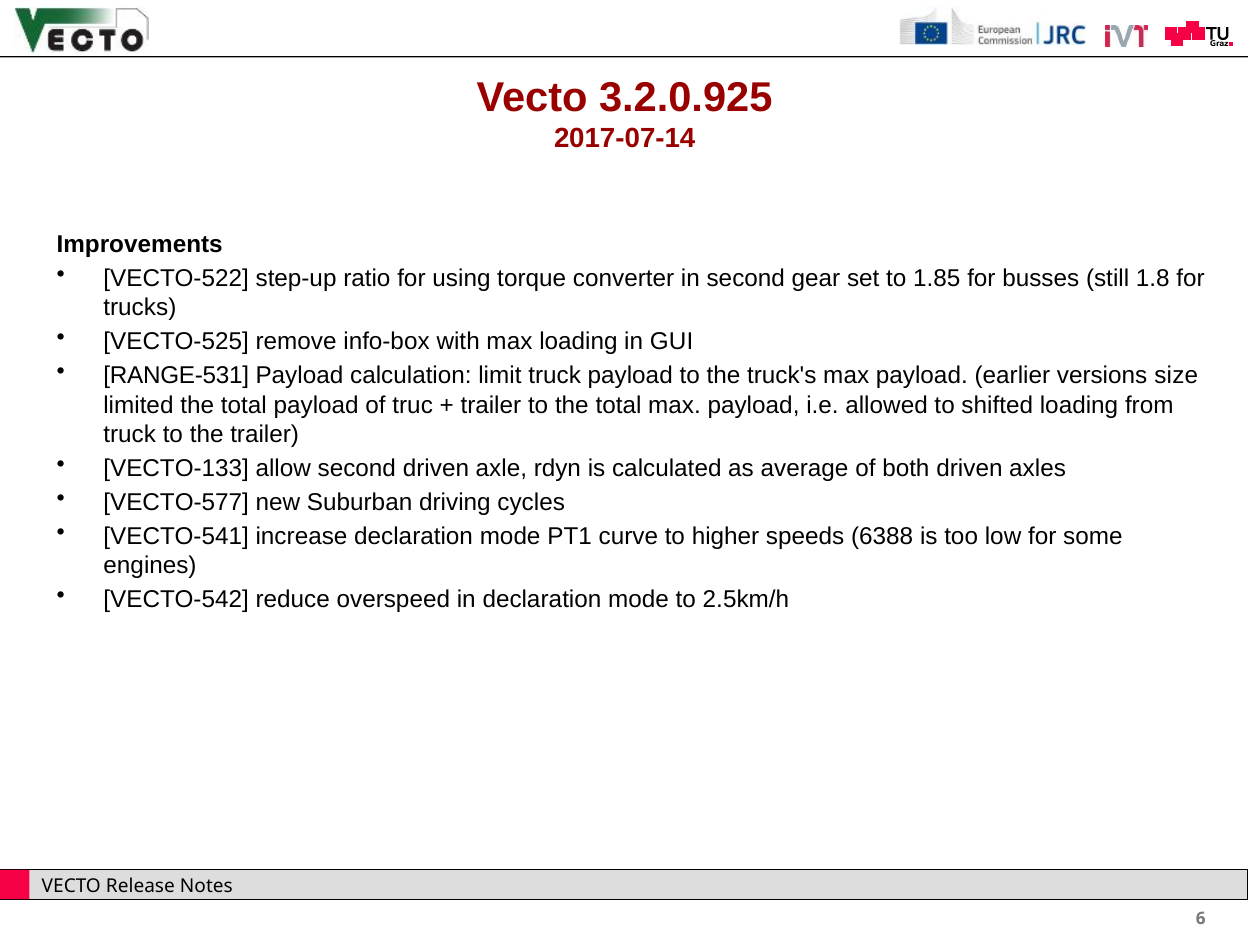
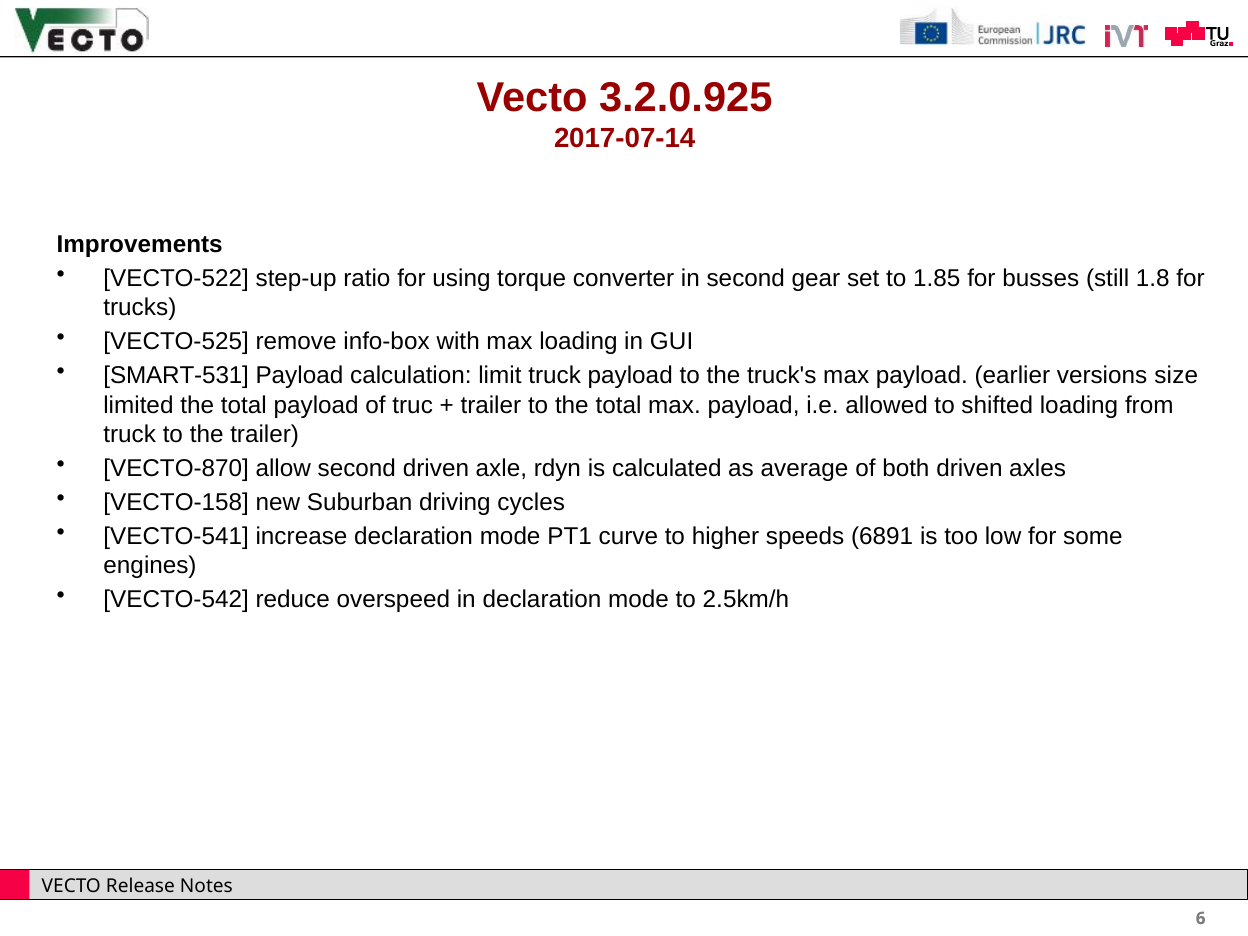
RANGE-531: RANGE-531 -> SMART-531 (176, 376)
VECTO-133: VECTO-133 -> VECTO-870 (176, 468)
VECTO-577: VECTO-577 -> VECTO-158 (176, 502)
6388: 6388 -> 6891 (882, 536)
